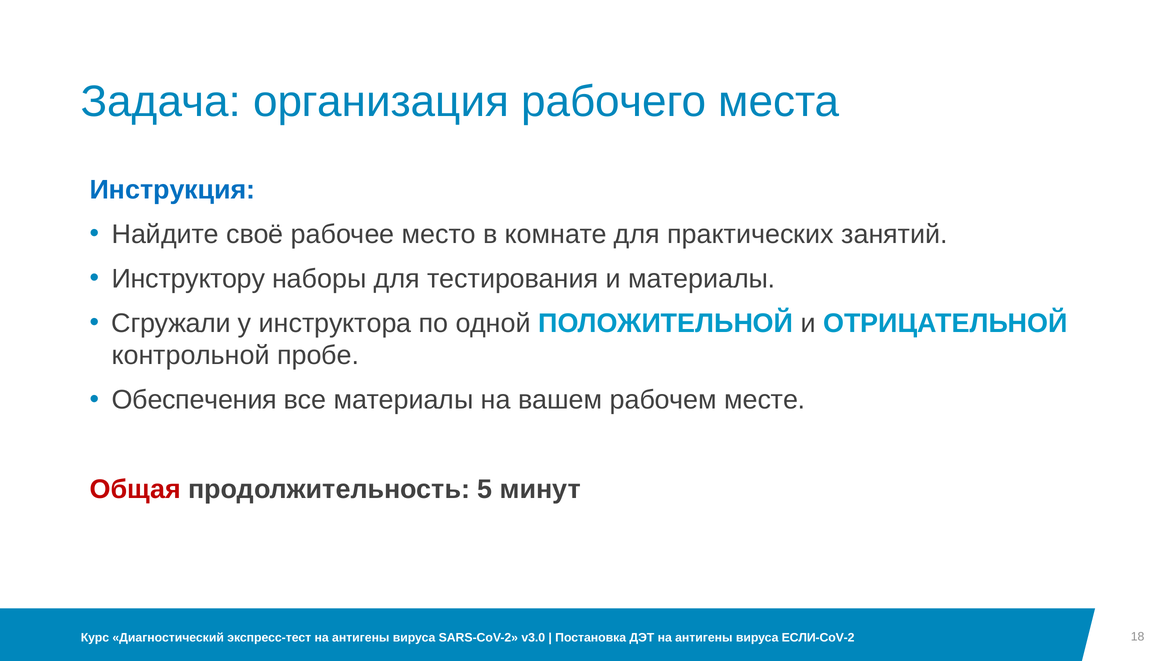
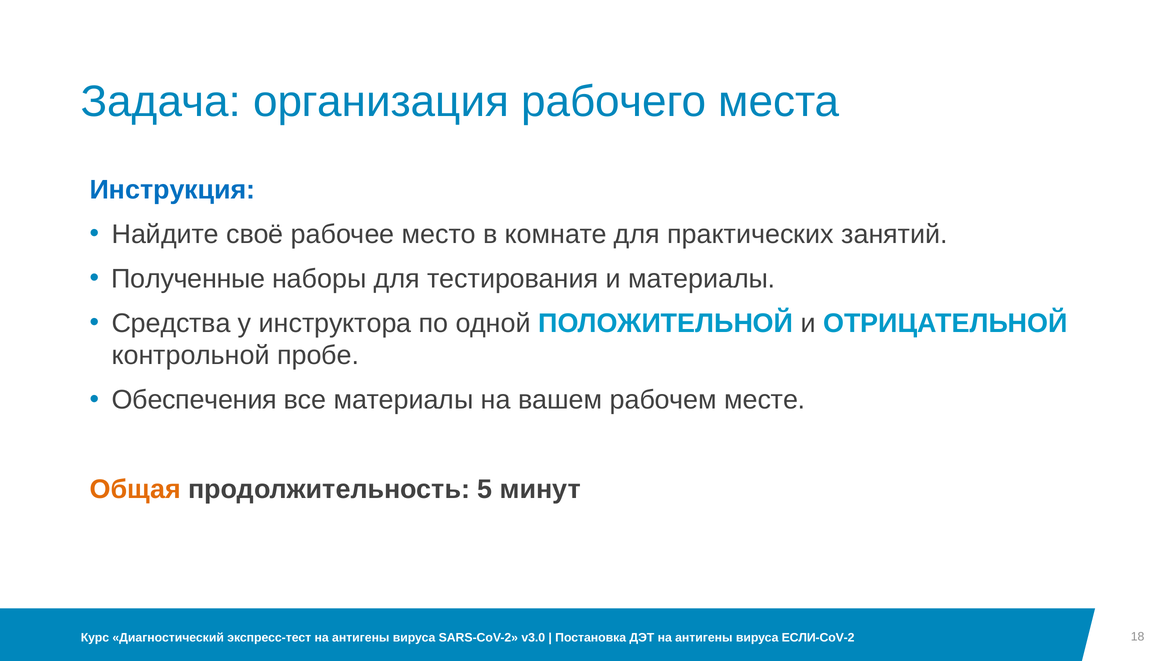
Инструктору: Инструктору -> Полученные (188, 279)
Сгружали: Сгружали -> Средства (171, 324)
Общая colour: red -> orange (135, 490)
